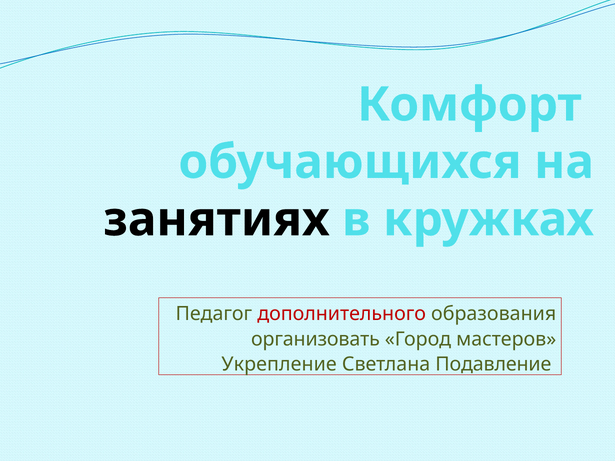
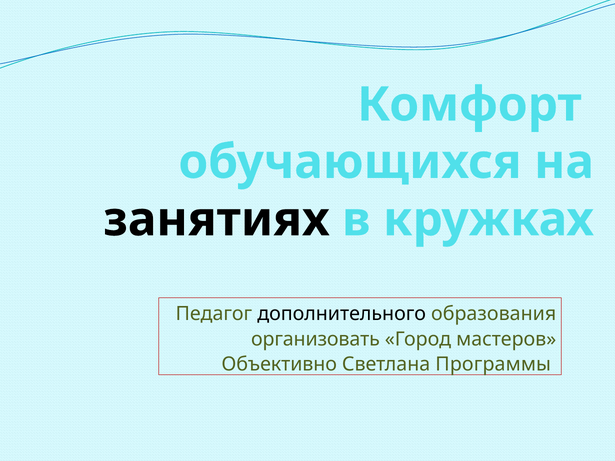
дополнительного colour: red -> black (342, 314)
Укрепление: Укрепление -> Объективно (279, 364)
Подавление: Подавление -> Программы (493, 364)
